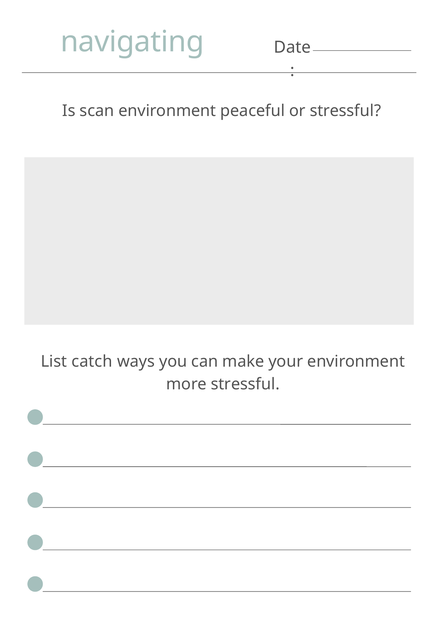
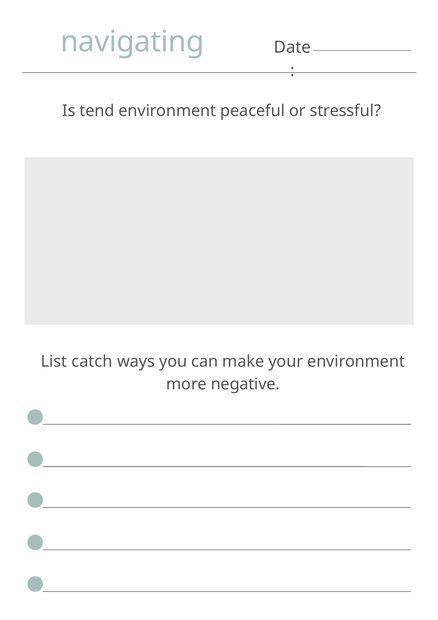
scan: scan -> tend (97, 111)
more stressful: stressful -> negative (245, 384)
